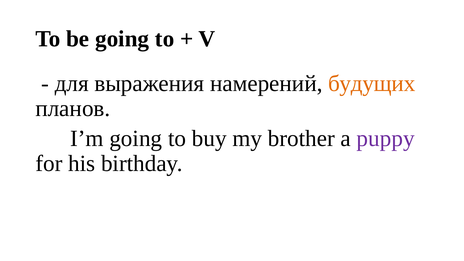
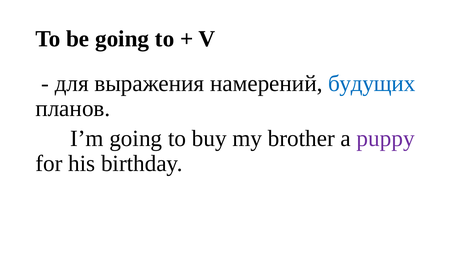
будущих colour: orange -> blue (372, 84)
